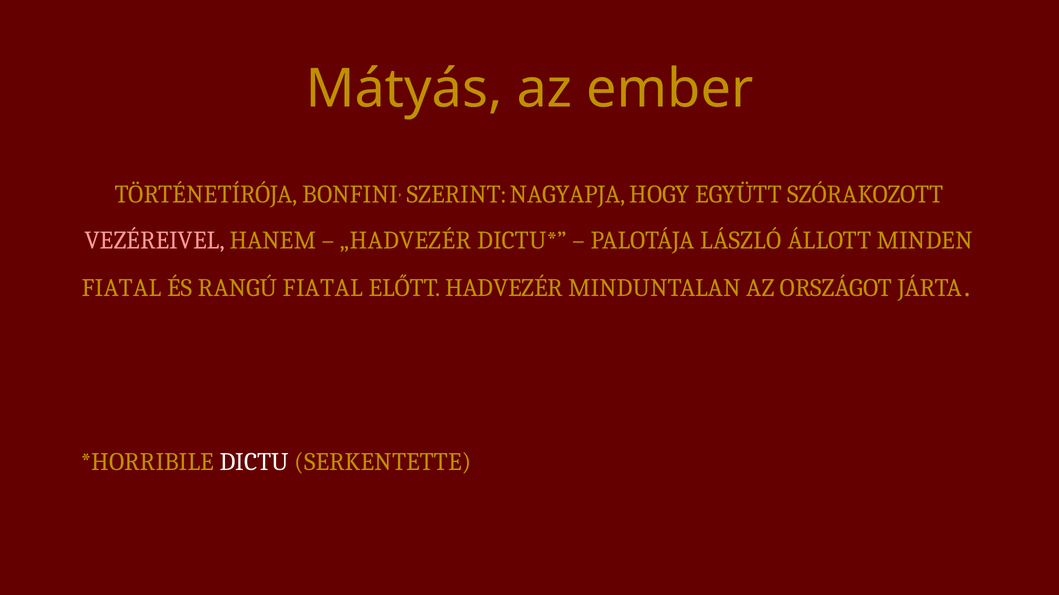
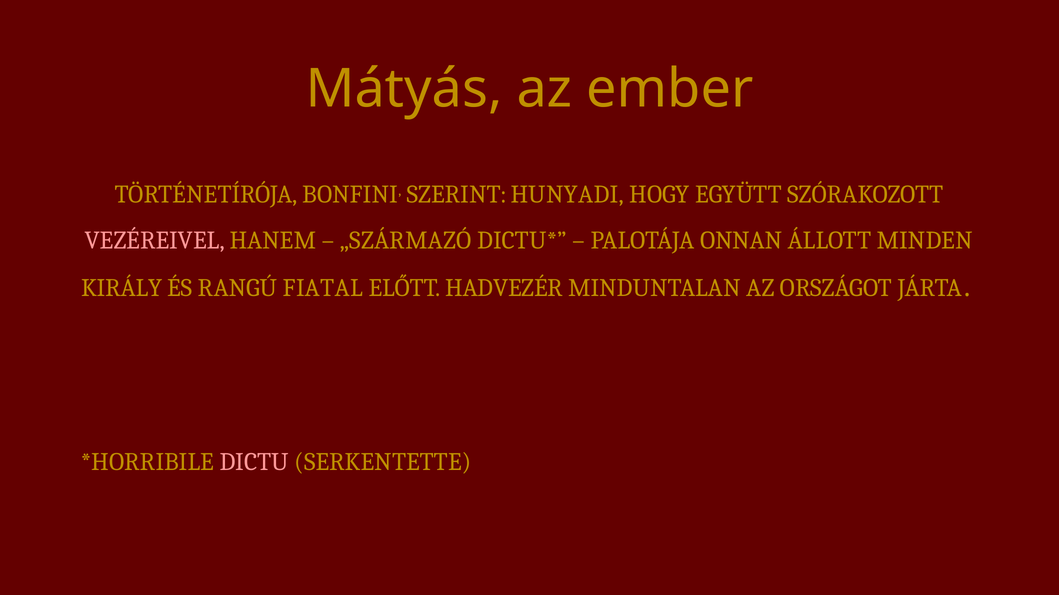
NAGYAPJA: NAGYAPJA -> HUNYADI (567, 195)
„HADVEZÉR: „HADVEZÉR -> „SZÁRMAZÓ (406, 241)
LÁSZLÓ: LÁSZLÓ -> ONNAN (741, 241)
FIATAL: FIATAL -> KIRÁLY (122, 288)
DICTU colour: white -> pink (254, 462)
